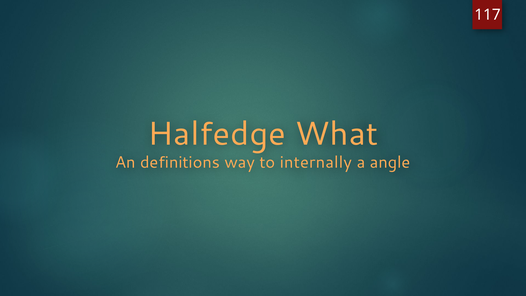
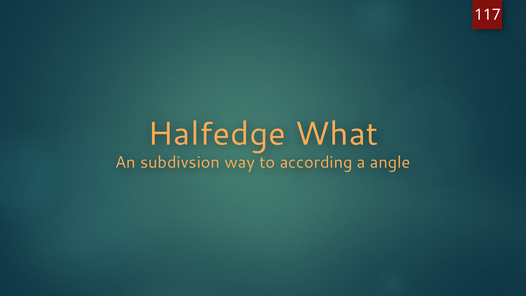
definitions: definitions -> subdivsion (180, 162)
internally: internally -> according (316, 162)
